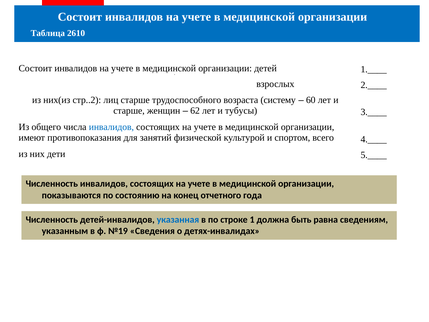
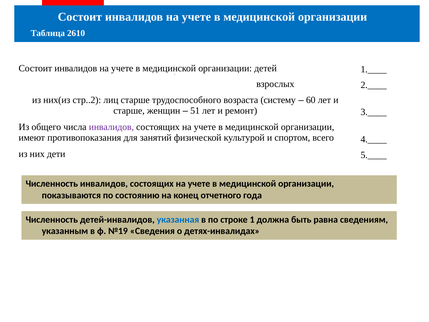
62: 62 -> 51 (195, 110)
тубусы: тубусы -> ремонт (241, 110)
инвалидов colour: blue -> purple (111, 127)
